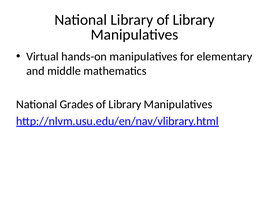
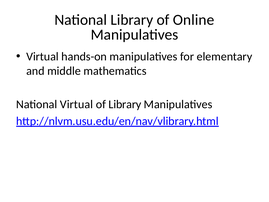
Library of Library: Library -> Online (194, 20)
National Grades: Grades -> Virtual (77, 104)
